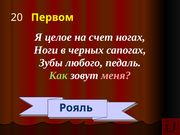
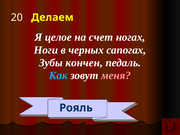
Первом: Первом -> Делаем (52, 17)
любого: любого -> кончен (84, 63)
Как colour: light green -> light blue (58, 75)
